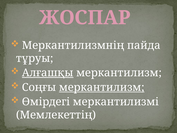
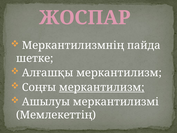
тұруы: тұруы -> шетке (35, 58)
Алғашқы underline: present -> none (48, 73)
Өмірдегі: Өмірдегі -> Ашылуы (46, 102)
